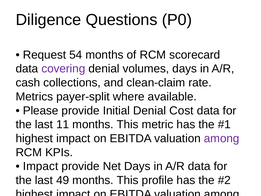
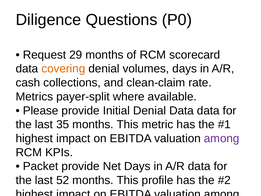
54: 54 -> 29 (76, 55)
covering colour: purple -> orange (63, 69)
Denial Cost: Cost -> Data (181, 110)
11: 11 -> 35 (63, 124)
Impact: Impact -> Packet (41, 166)
49: 49 -> 52 (63, 180)
